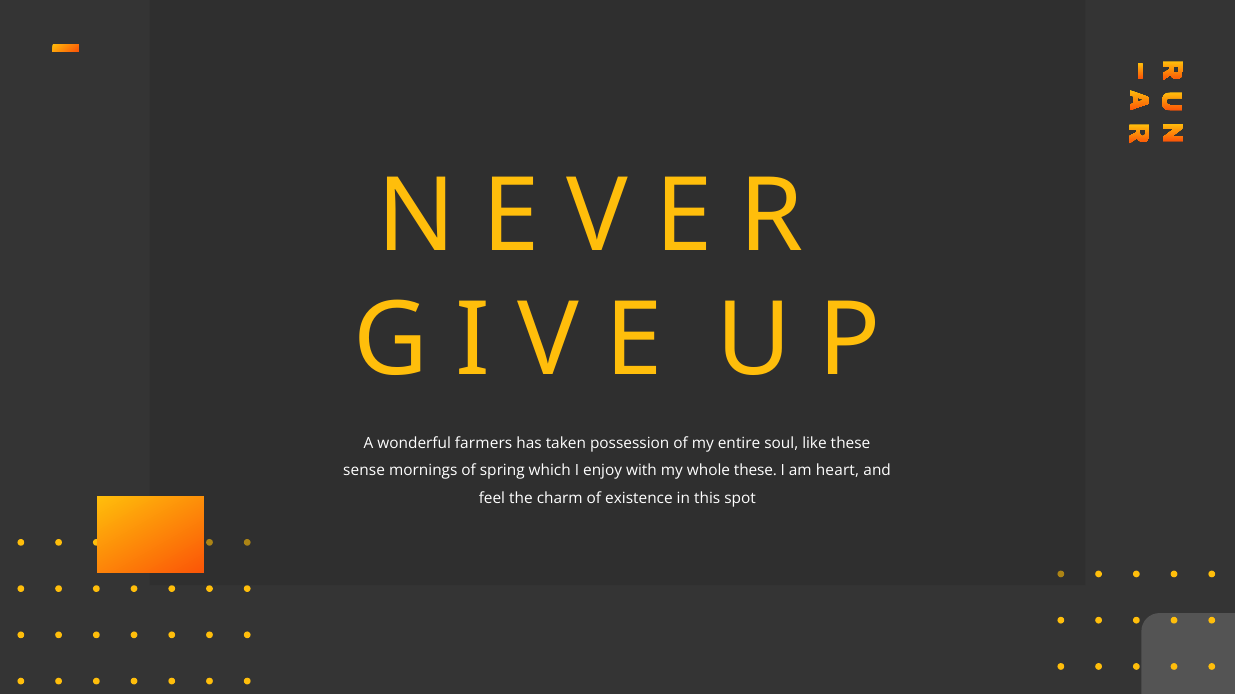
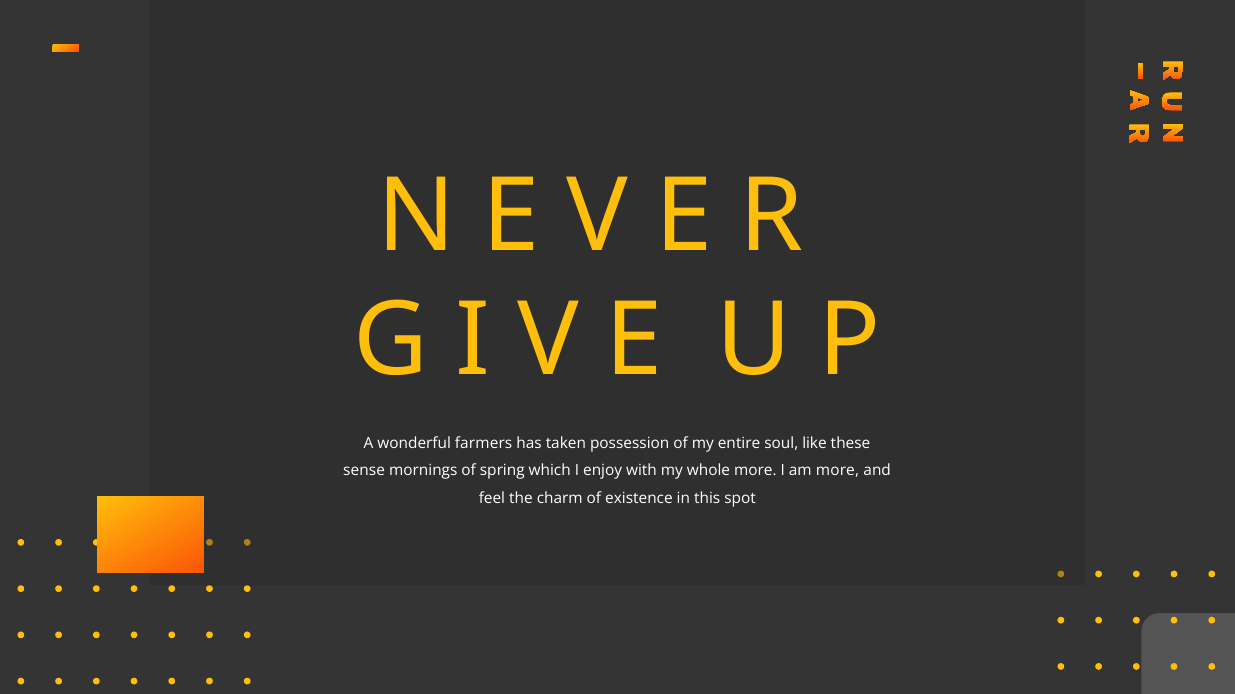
whole these: these -> more (755, 471)
am heart: heart -> more (837, 471)
